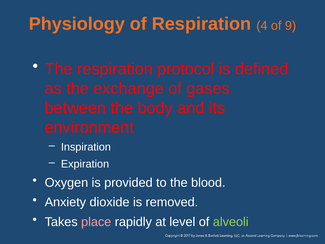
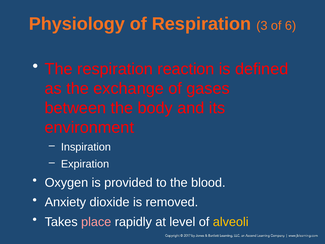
4: 4 -> 3 (262, 26)
9: 9 -> 6 (291, 26)
protocol: protocol -> reaction (186, 69)
alveoli colour: light green -> yellow (231, 222)
